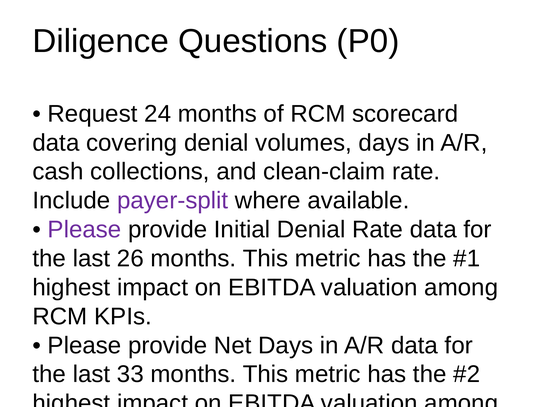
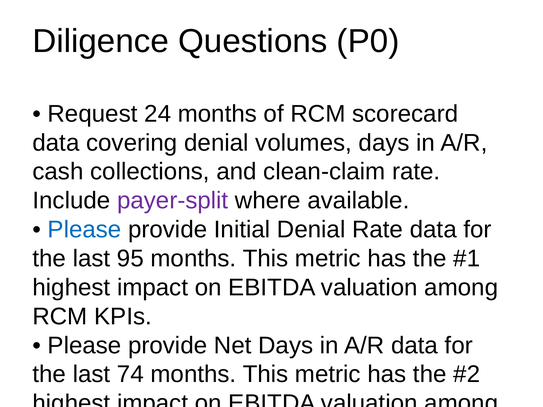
Please colour: purple -> blue (84, 230)
26: 26 -> 95 (130, 259)
33: 33 -> 74 (130, 375)
